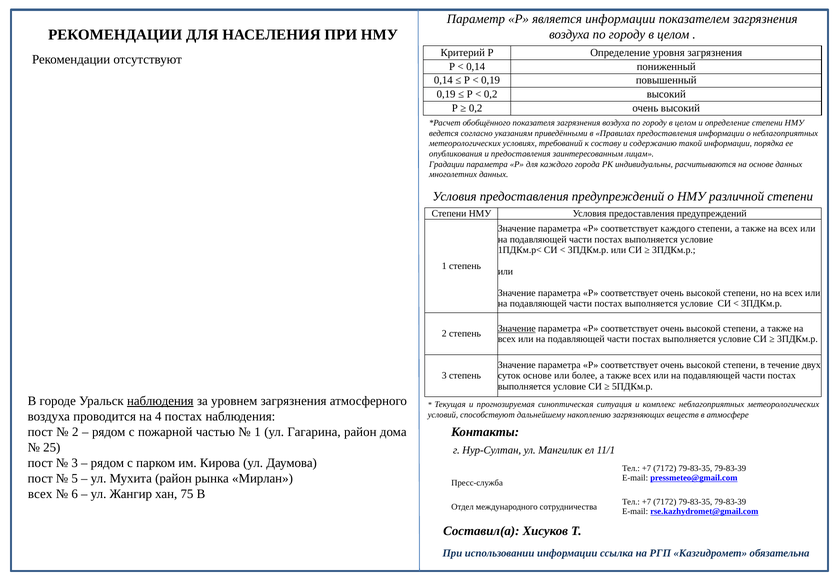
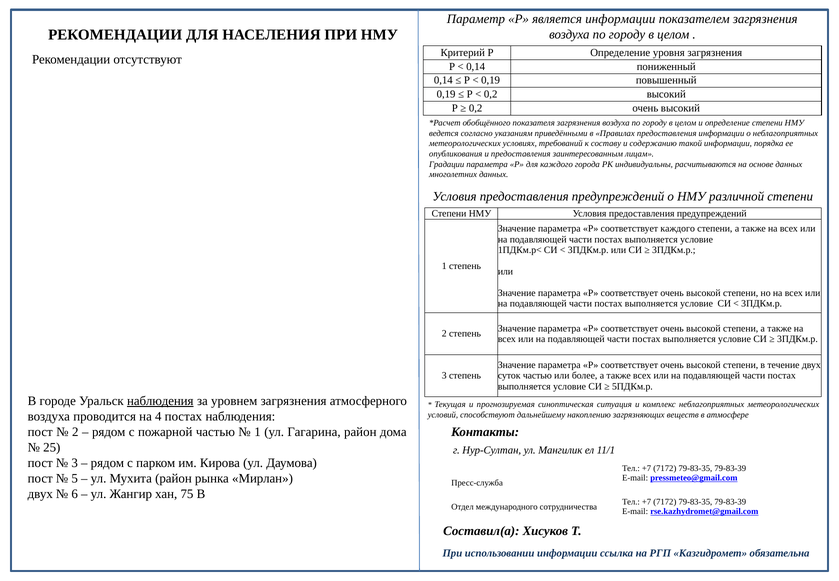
Значение underline: present -> none (517, 328)
суток основе: основе -> частью (537, 376)
всех: всех -> двух (40, 494)
